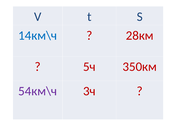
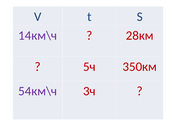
14км\ч colour: blue -> purple (38, 35)
